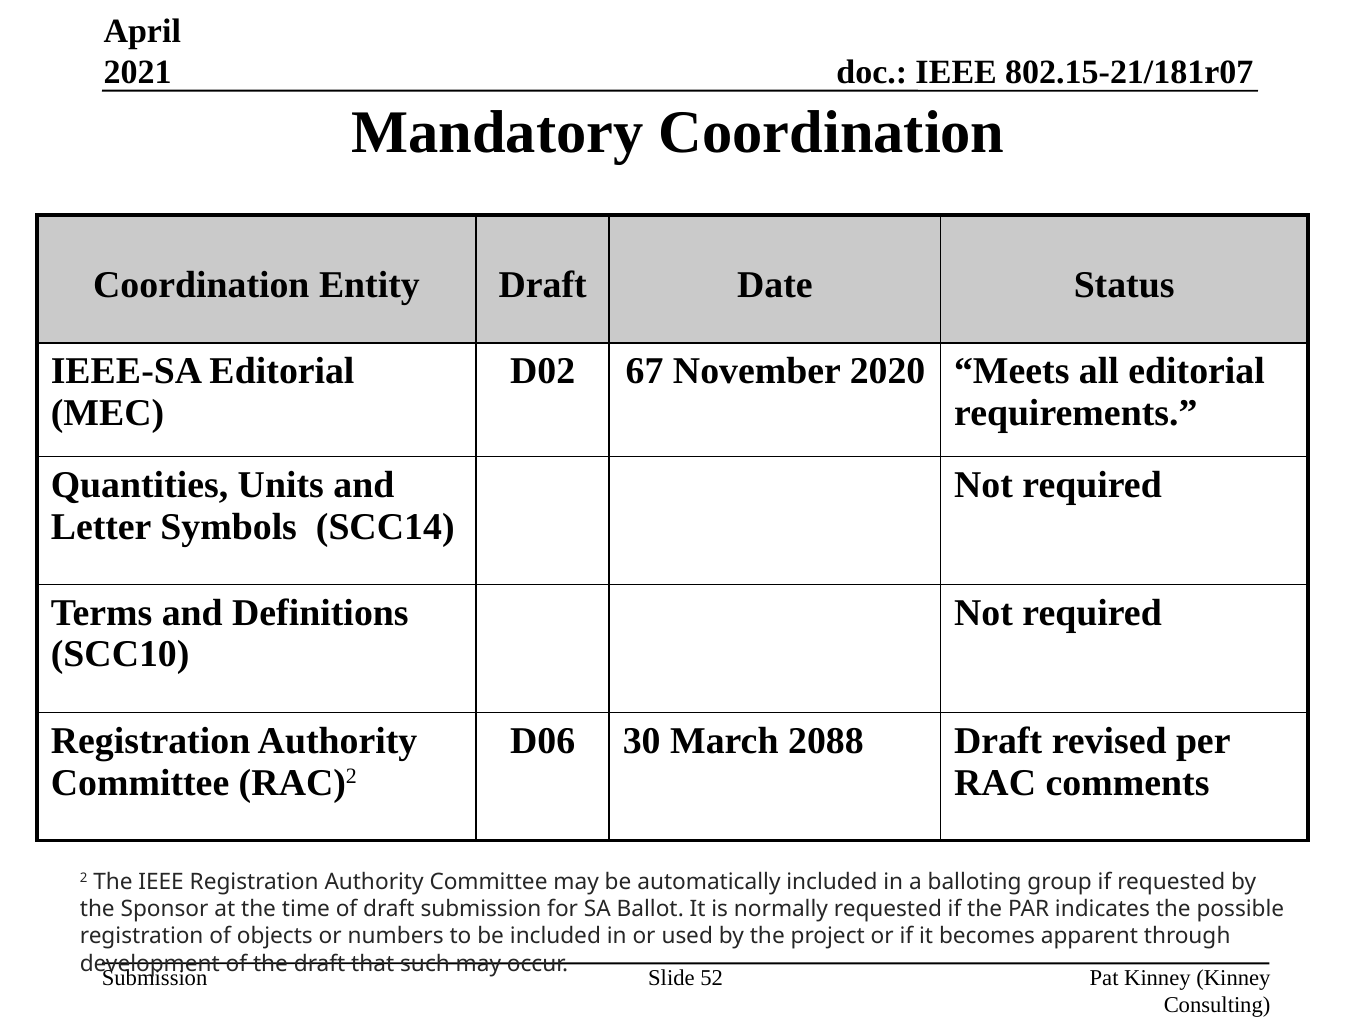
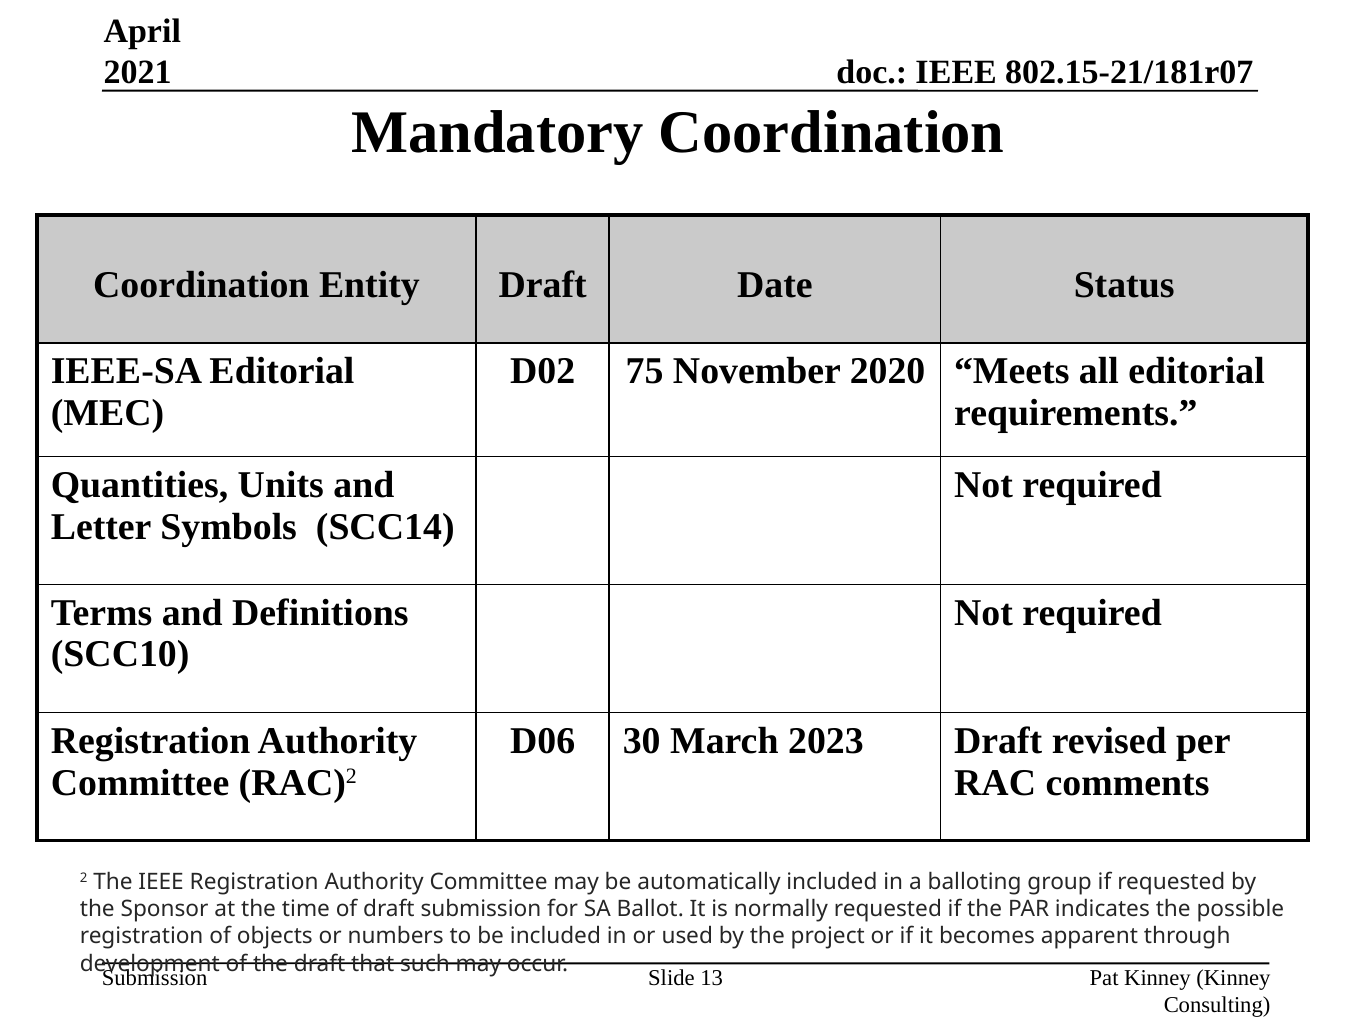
67: 67 -> 75 (645, 371)
2088: 2088 -> 2023 (826, 741)
52: 52 -> 13 (712, 978)
